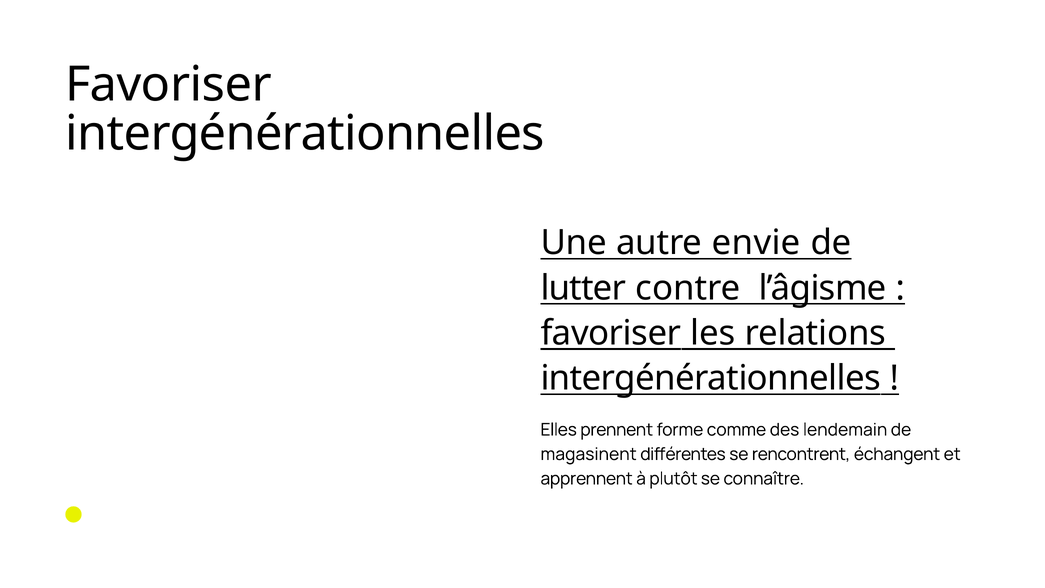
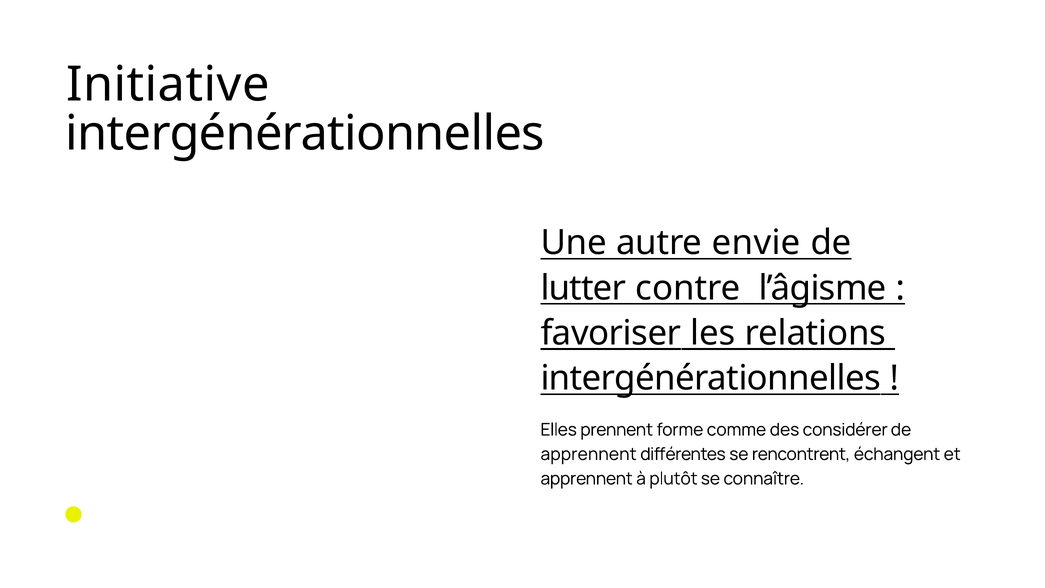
Favoriser: Favoriser -> Initiative (168, 85)
lendemain: lendemain -> considérer (845, 430)
magasinent: magasinent -> apprennent (589, 454)
